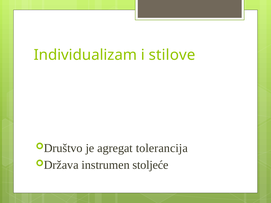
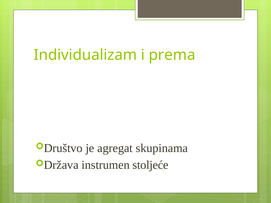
stilove: stilove -> prema (172, 55)
tolerancija: tolerancija -> skupinama (162, 148)
